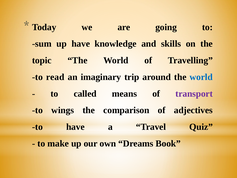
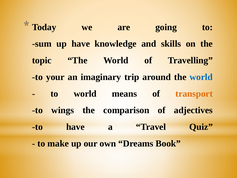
read: read -> your (55, 77)
to called: called -> world (85, 94)
transport colour: purple -> orange (194, 94)
